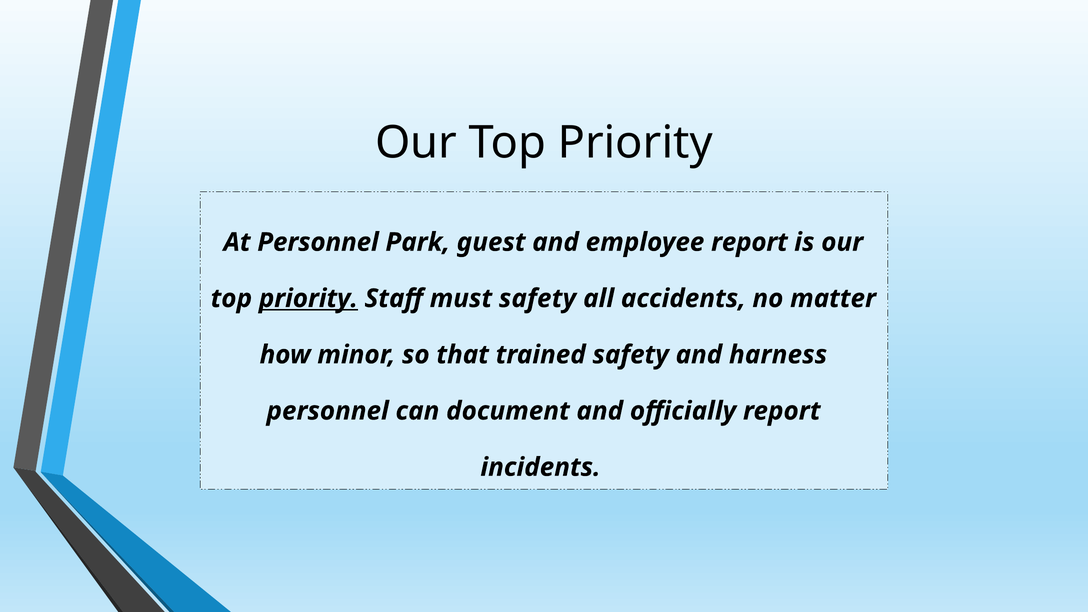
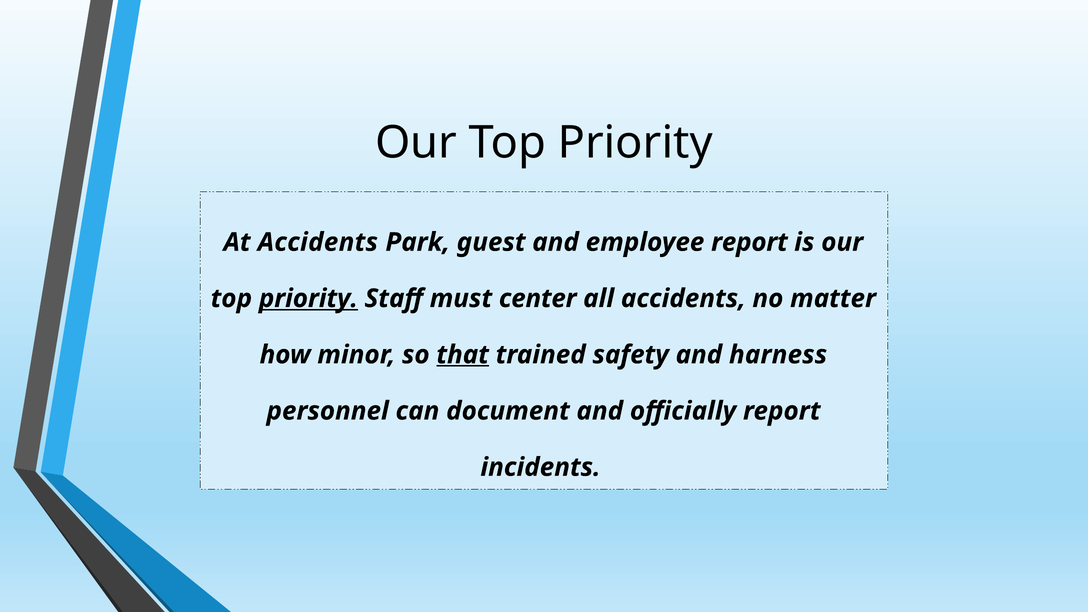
At Personnel: Personnel -> Accidents (318, 242)
must safety: safety -> center (538, 298)
that underline: none -> present (463, 355)
